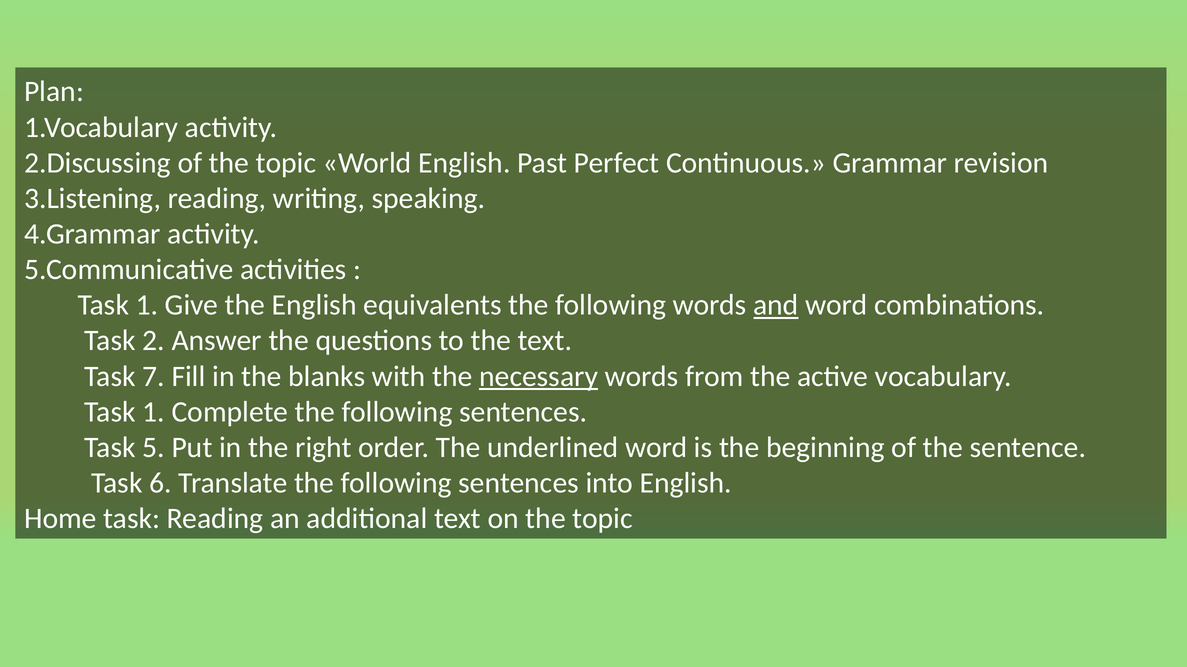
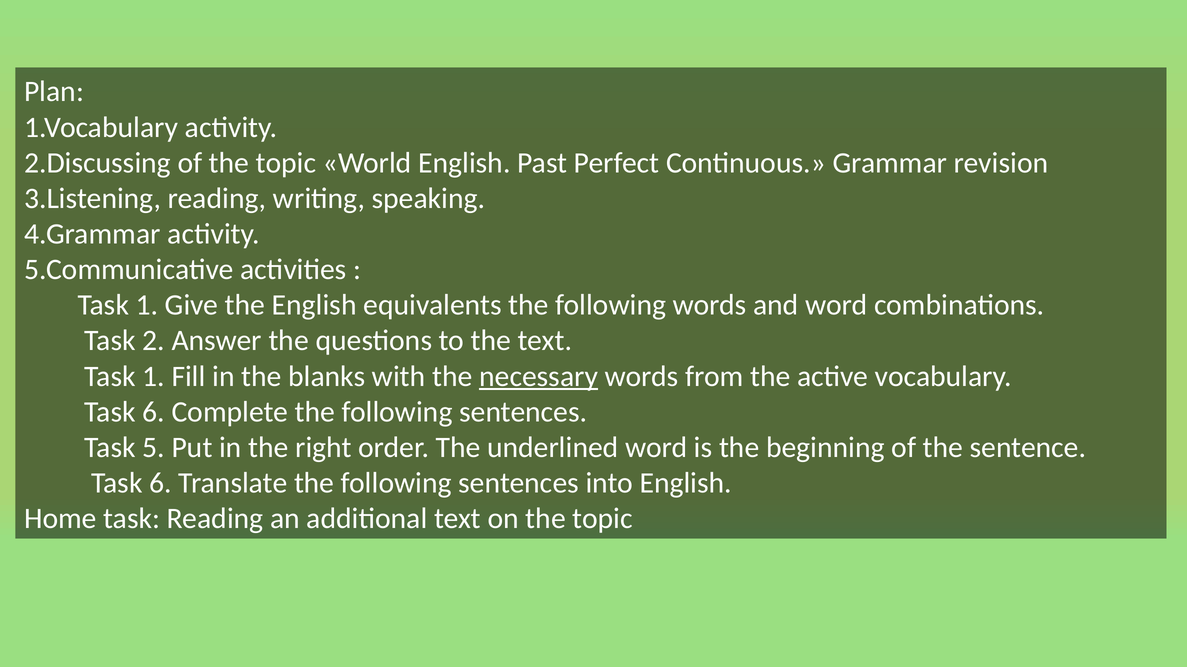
and underline: present -> none (776, 305)
7: 7 -> 1 (154, 377)
1: 1 -> 6 (154, 412)
